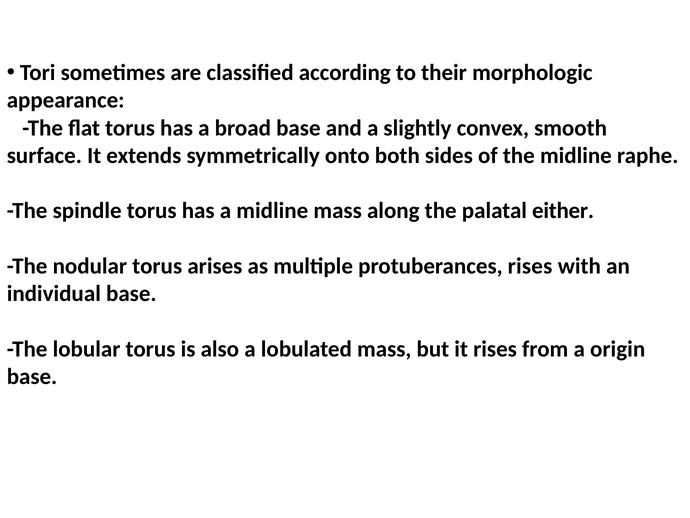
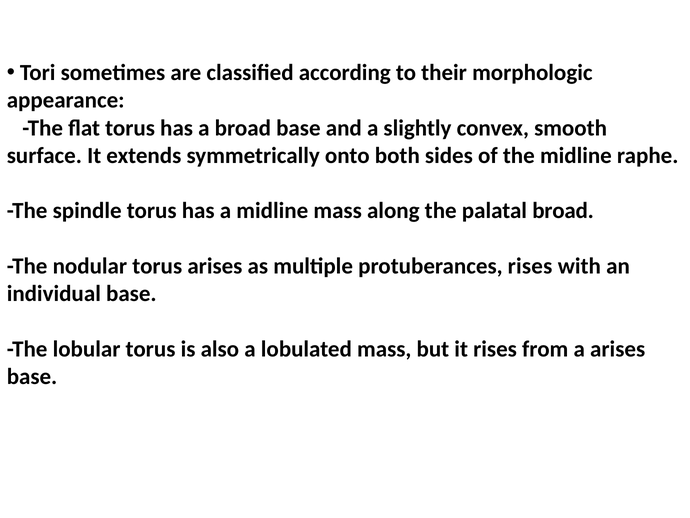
palatal either: either -> broad (563, 211)
a origin: origin -> arises (618, 349)
